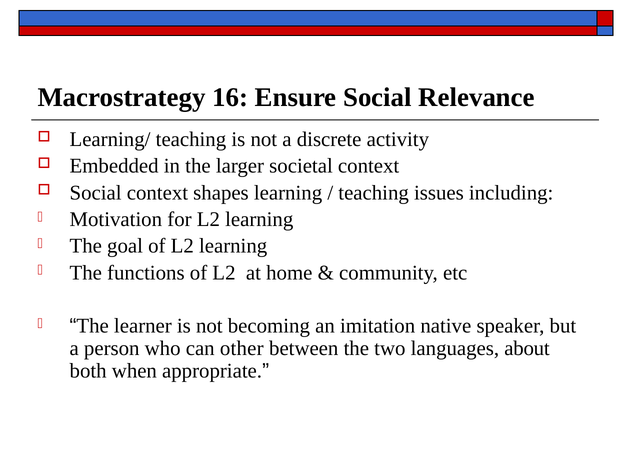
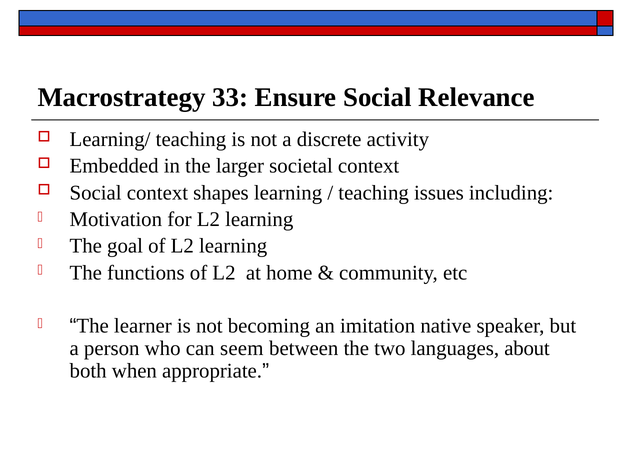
16: 16 -> 33 (230, 97)
other: other -> seem (242, 348)
